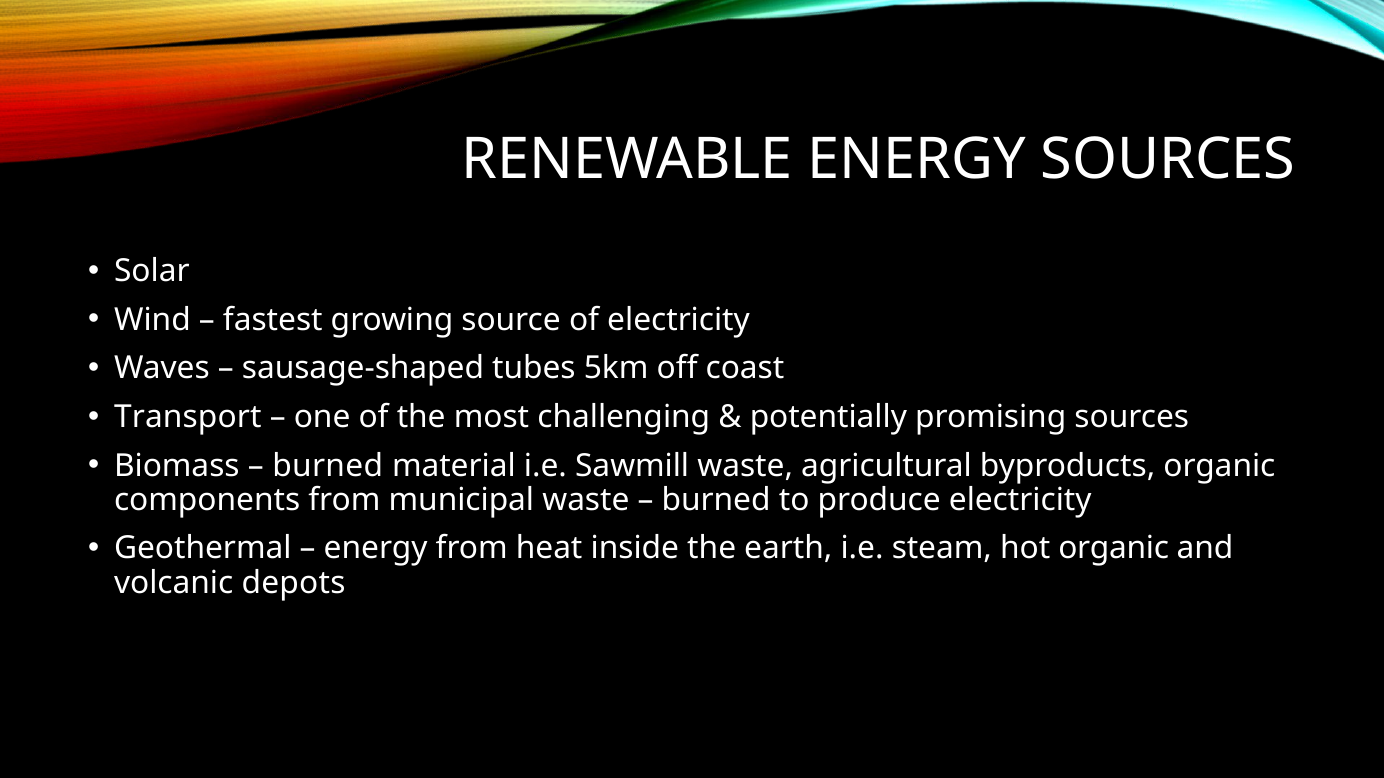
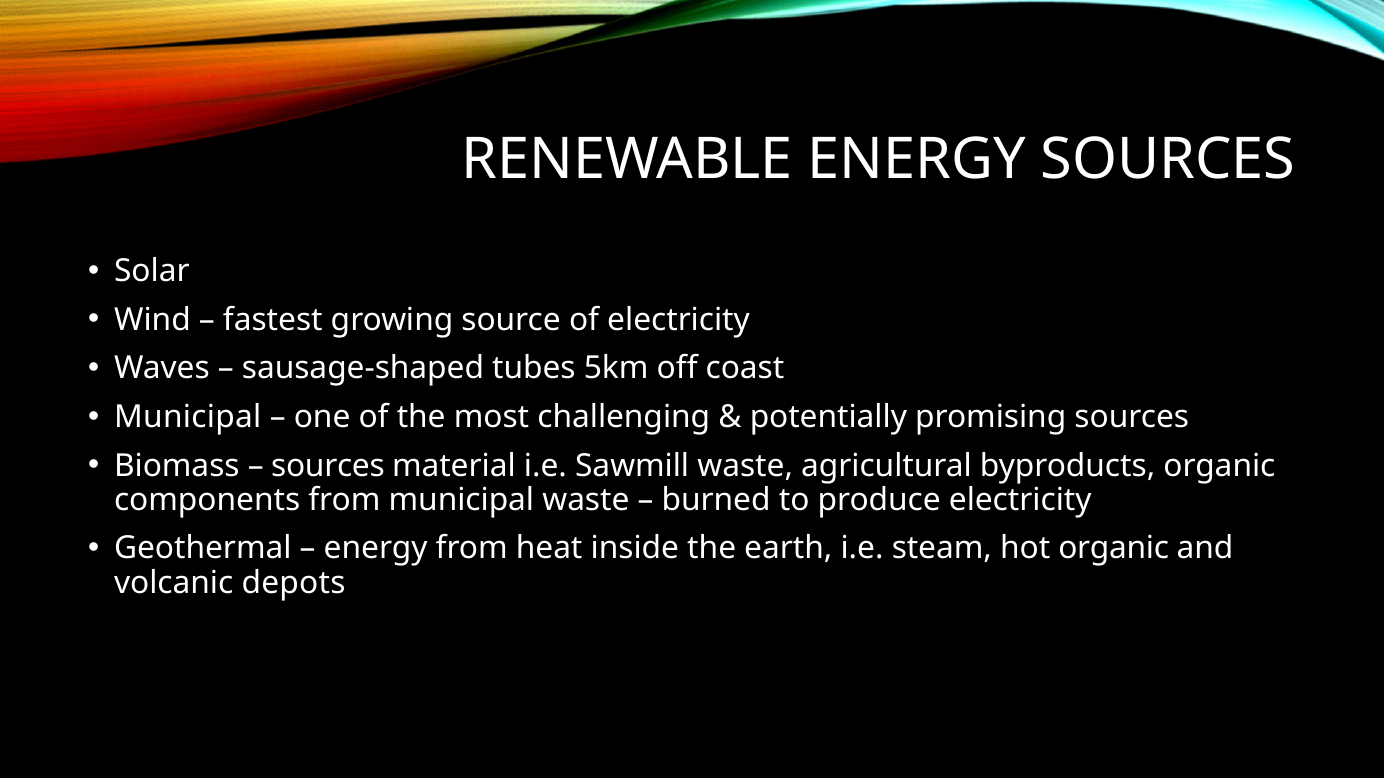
Transport: Transport -> Municipal (188, 417)
burned: burned -> sources (328, 466)
